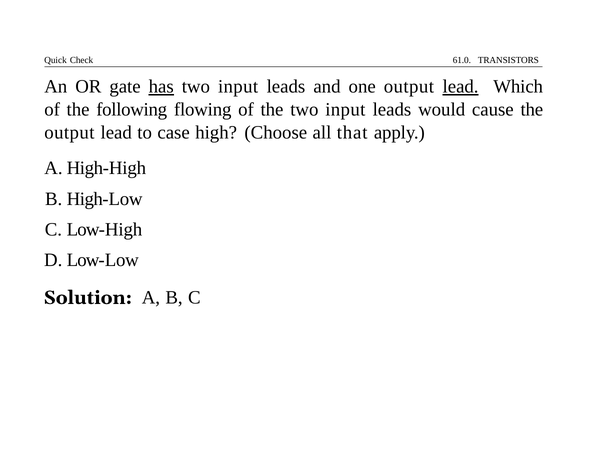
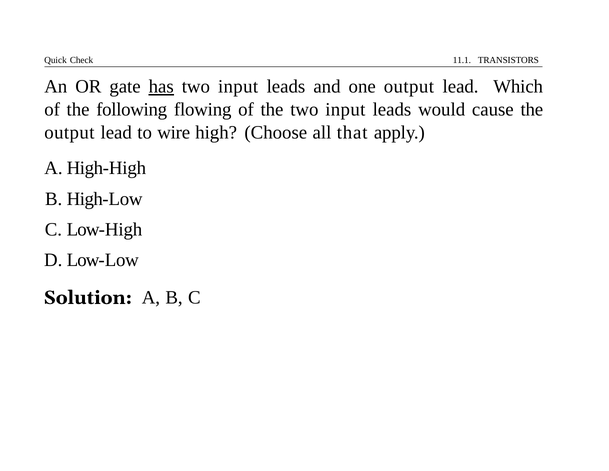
61.0: 61.0 -> 11.1 (462, 60)
lead underline: present -> none (461, 87)
case: case -> wire (174, 132)
